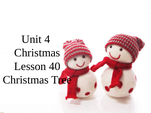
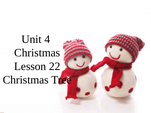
40: 40 -> 22 (55, 66)
